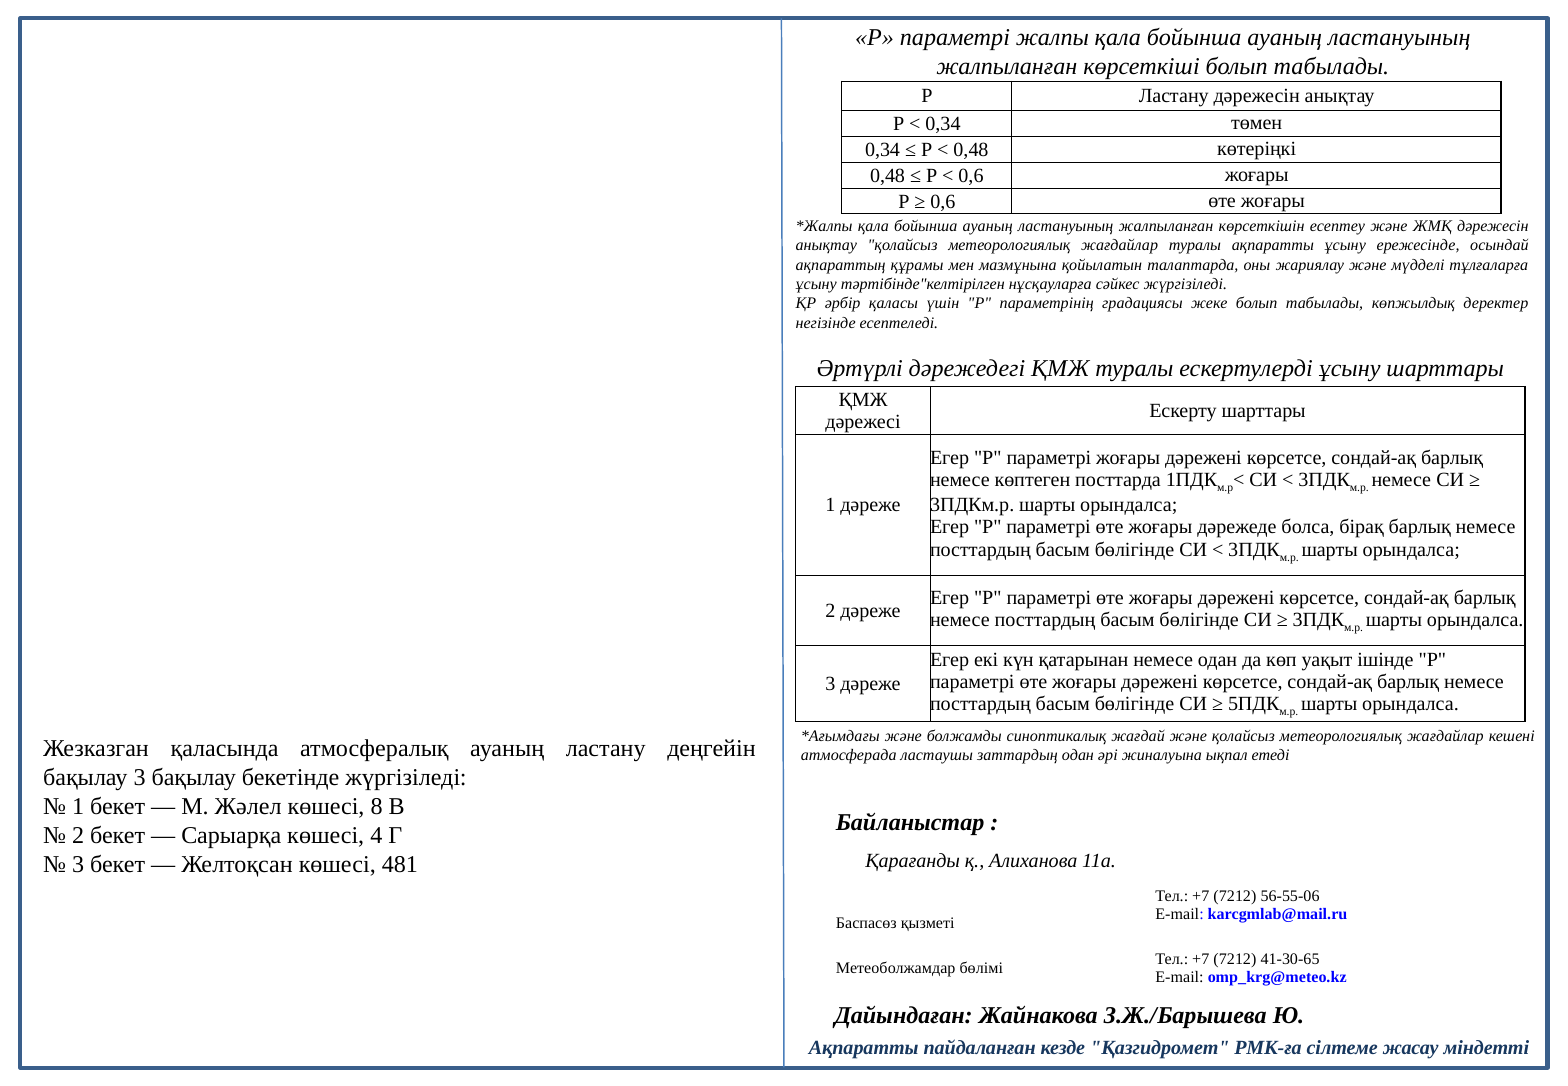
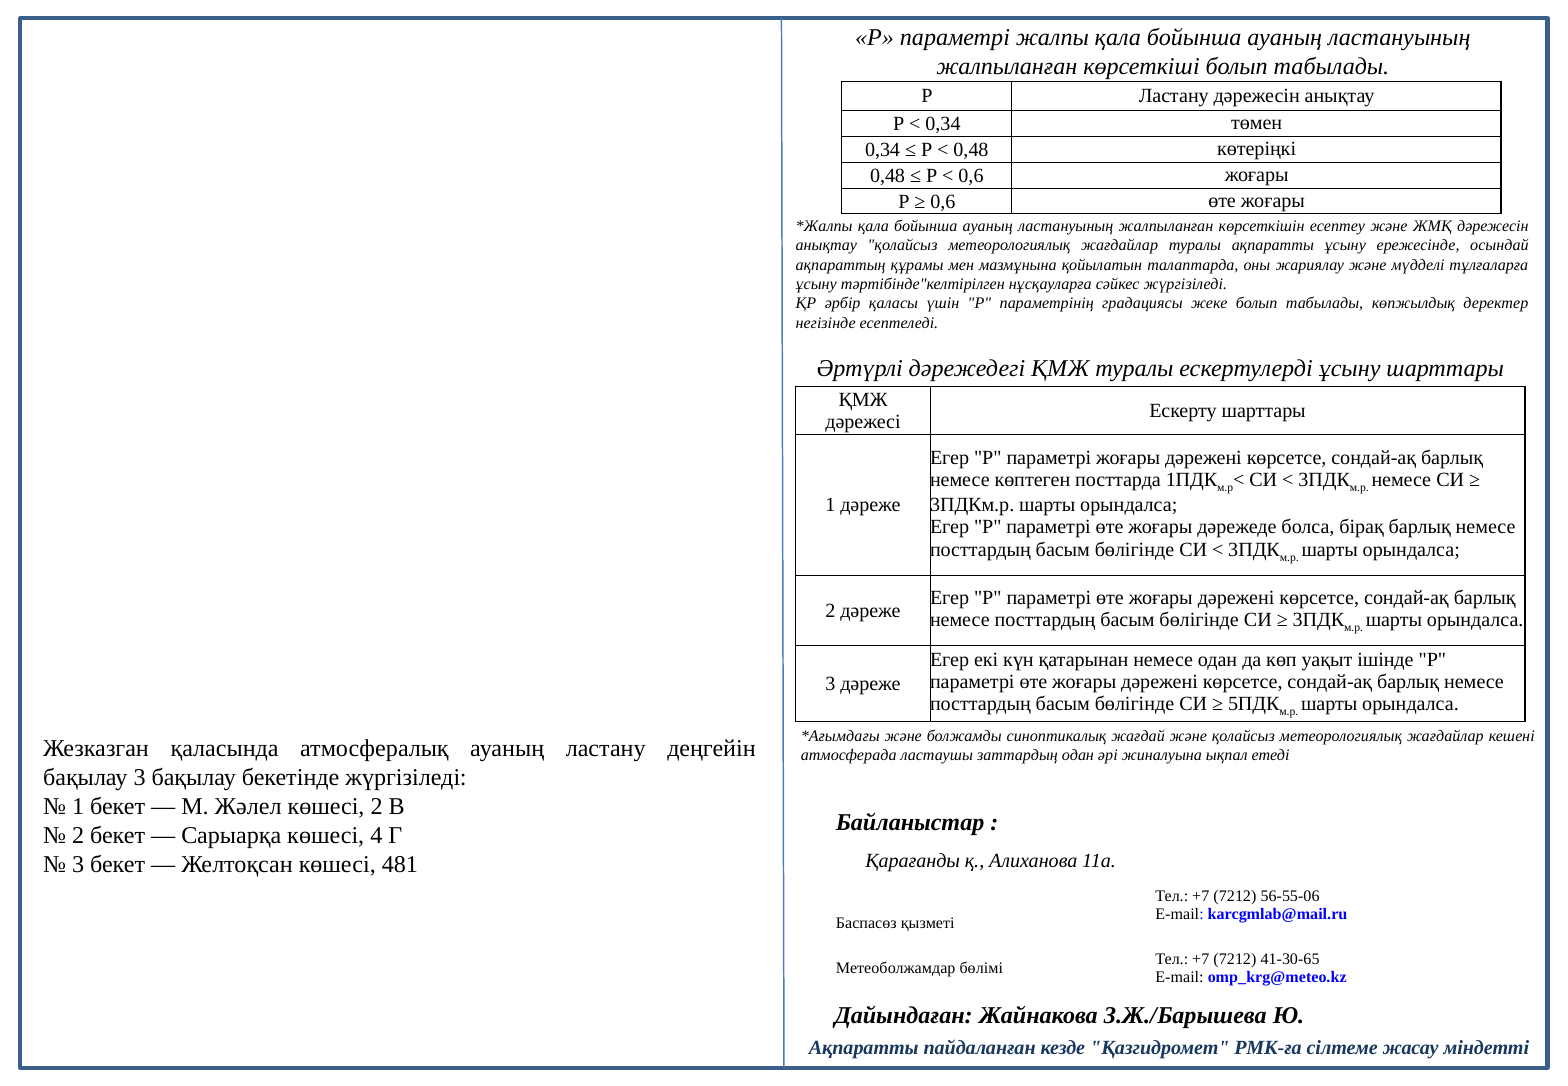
көшесі 8: 8 -> 2 (377, 806)
